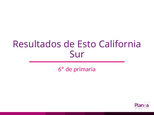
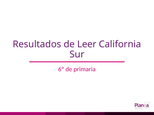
Esto: Esto -> Leer (87, 44)
